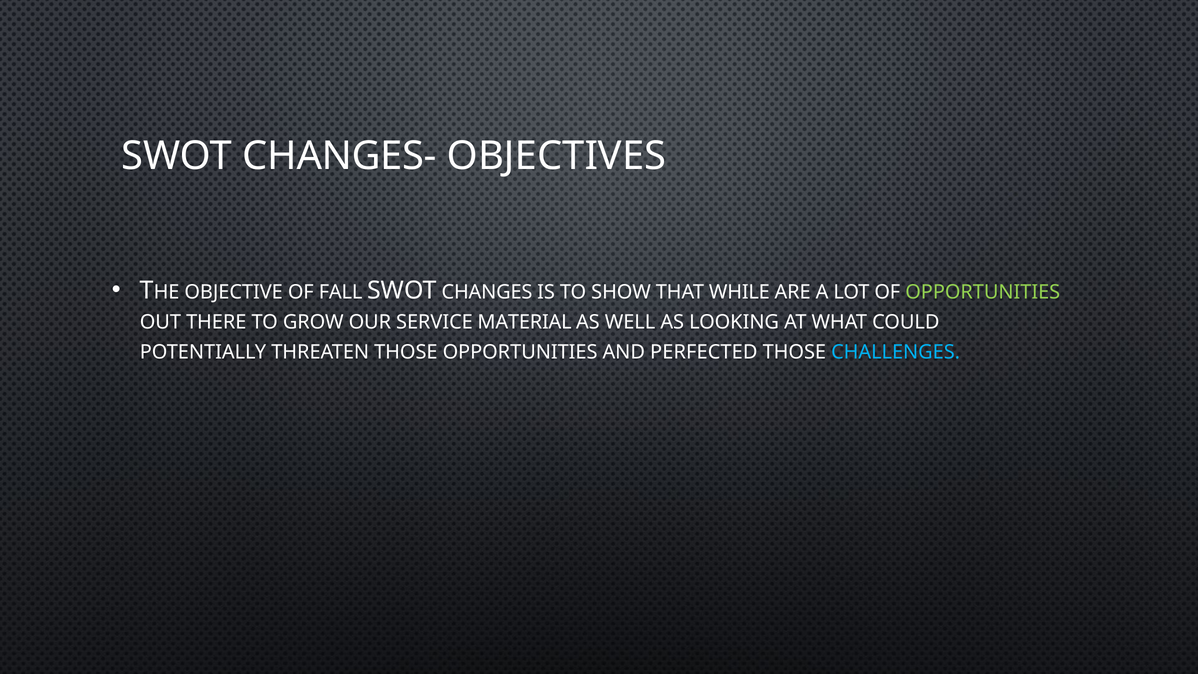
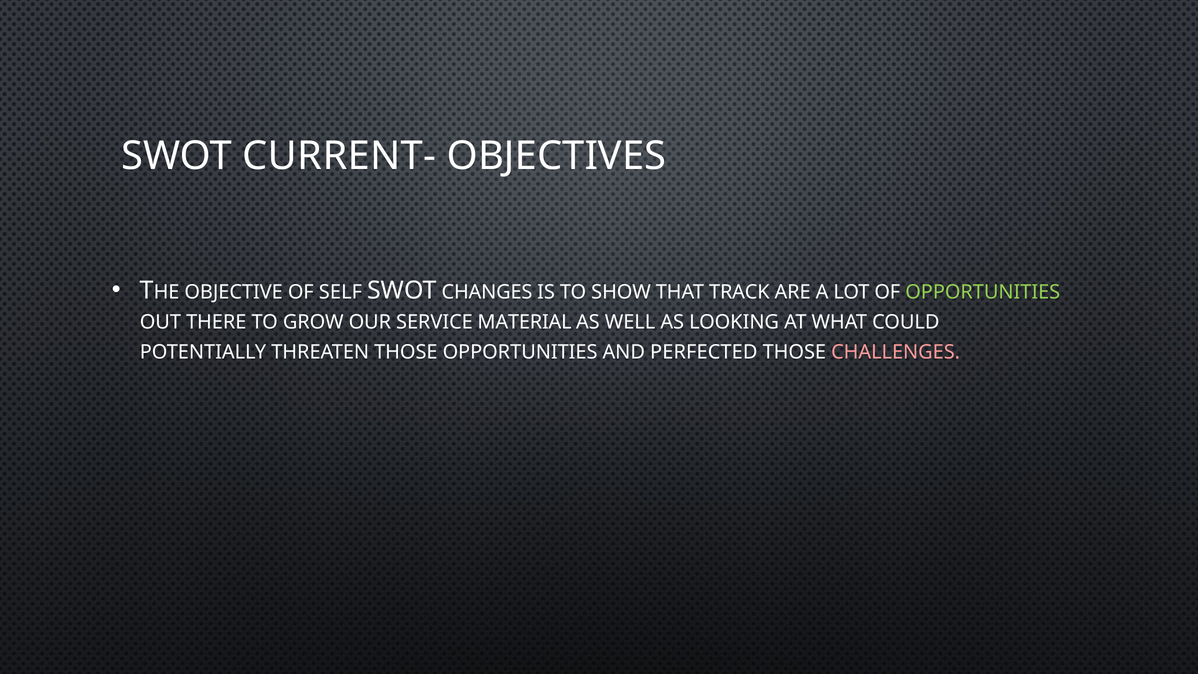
CHANGES-: CHANGES- -> CURRENT- (339, 156)
FALL: FALL -> SELF (340, 292)
WHILE: WHILE -> TRACK (739, 292)
CHALLENGES colour: light blue -> pink (896, 352)
